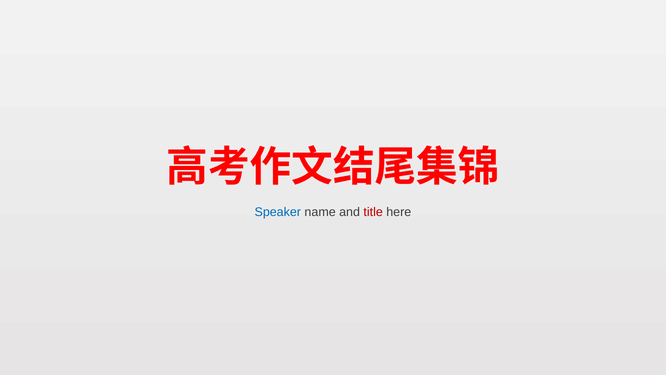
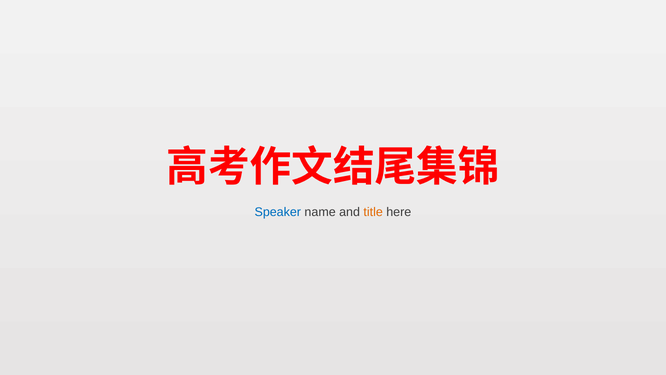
title colour: red -> orange (373, 212)
